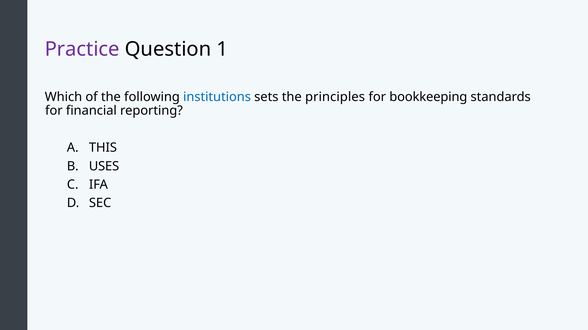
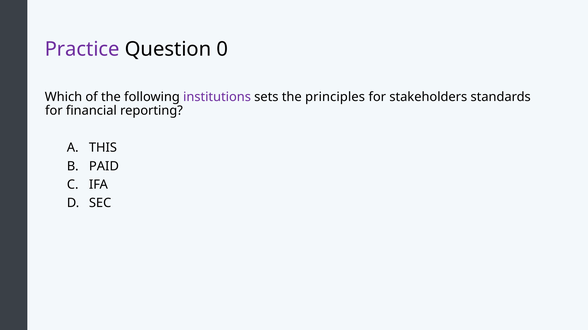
1: 1 -> 0 (222, 49)
institutions colour: blue -> purple (217, 97)
bookkeeping: bookkeeping -> stakeholders (428, 97)
USES: USES -> PAID (104, 166)
